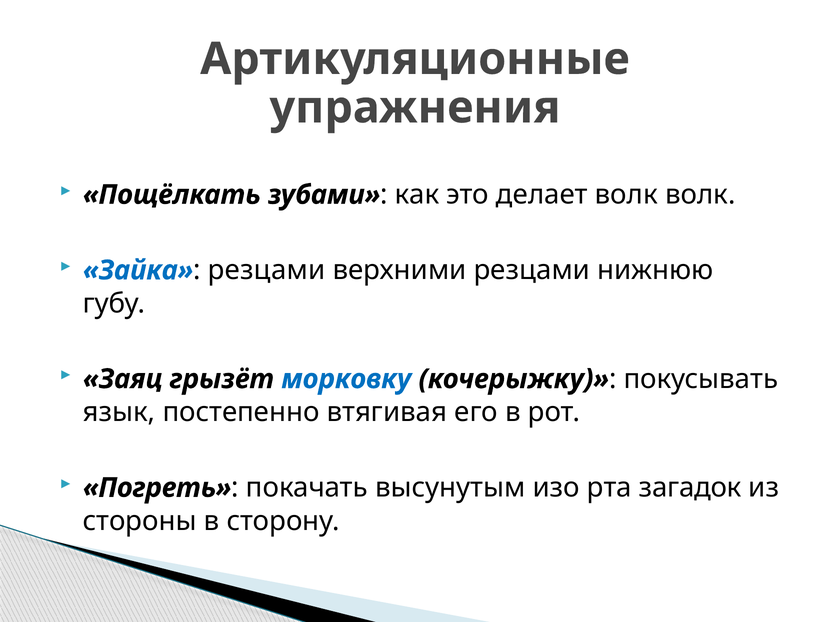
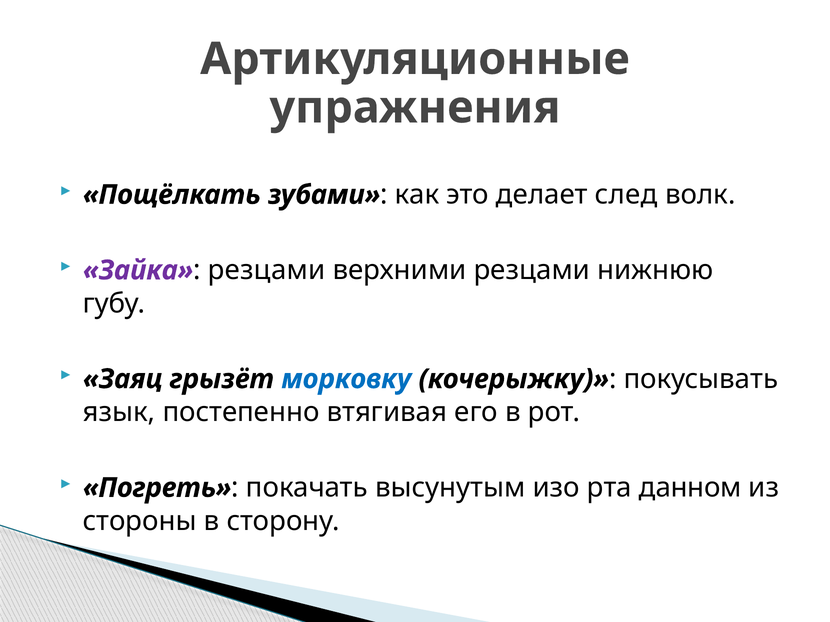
делает волк: волк -> след (626, 195)
Зайка colour: blue -> purple (138, 271)
загадок: загадок -> данном (690, 488)
